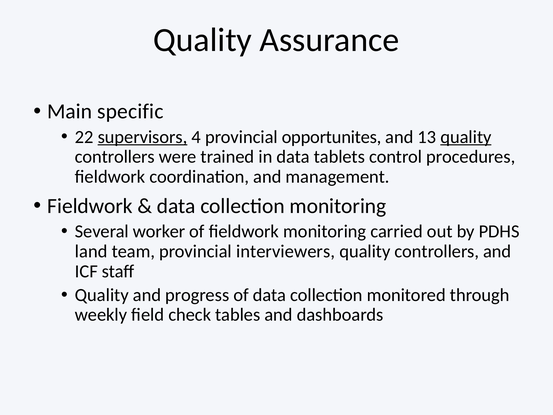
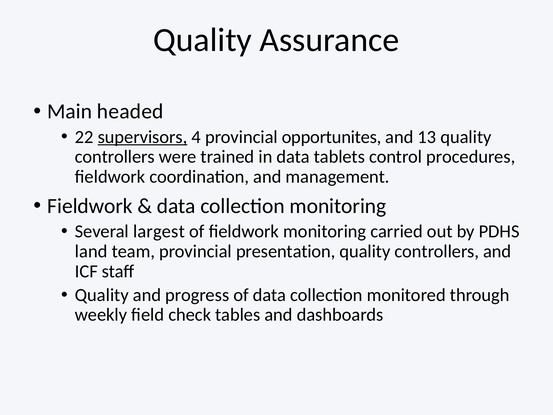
specific: specific -> headed (130, 111)
quality underline: present -> none (466, 137)
worker: worker -> largest (159, 231)
interviewers: interviewers -> presentation (286, 251)
